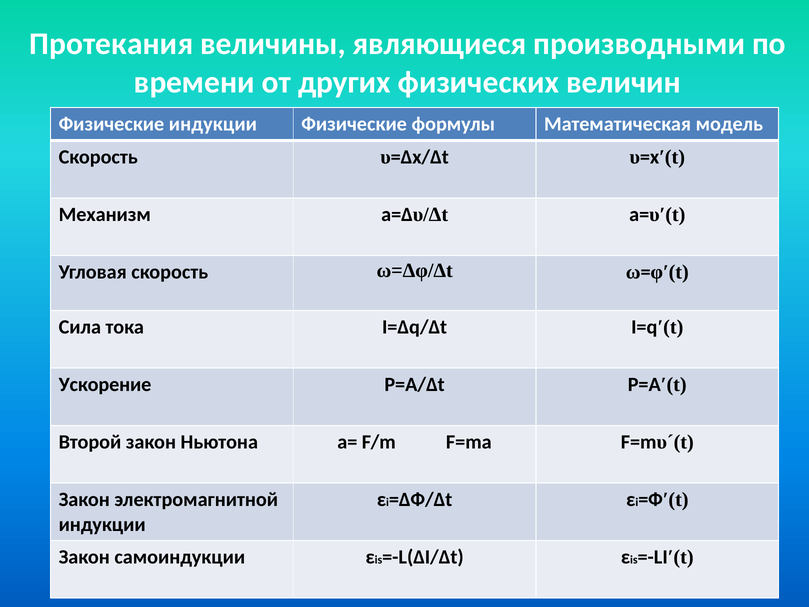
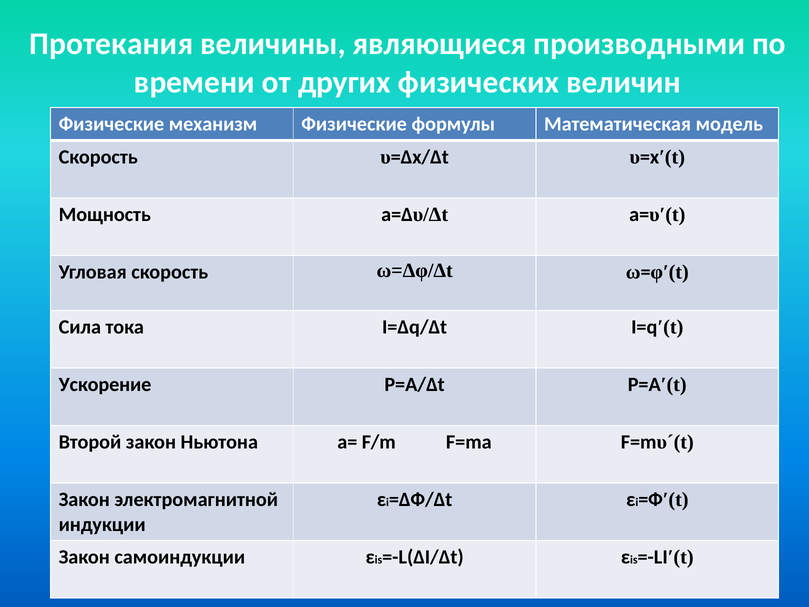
Физические индукции: индукции -> механизм (213, 124)
Механизм: Механизм -> Мощность (105, 214)
